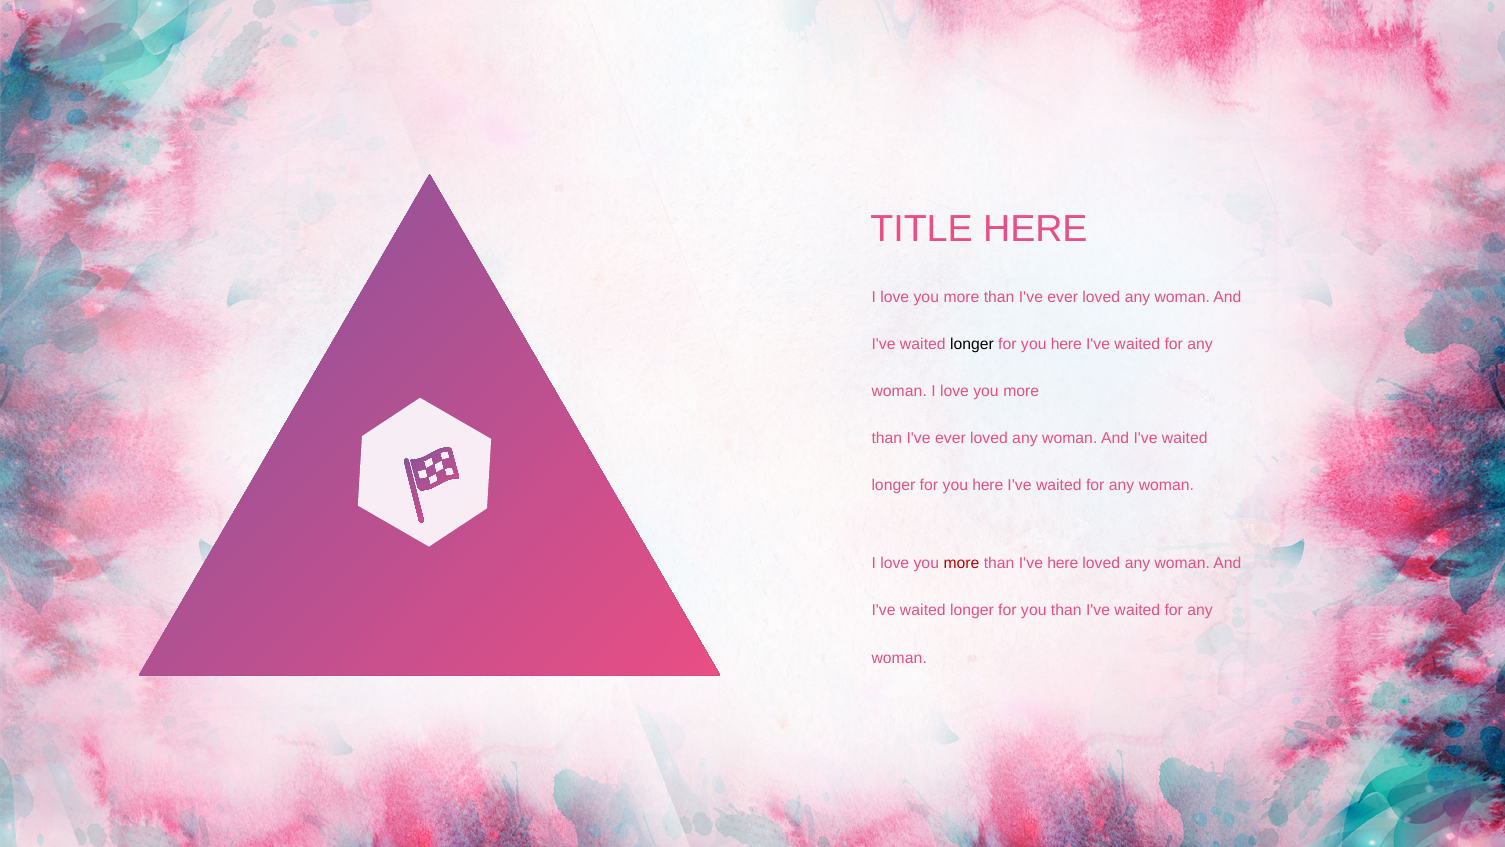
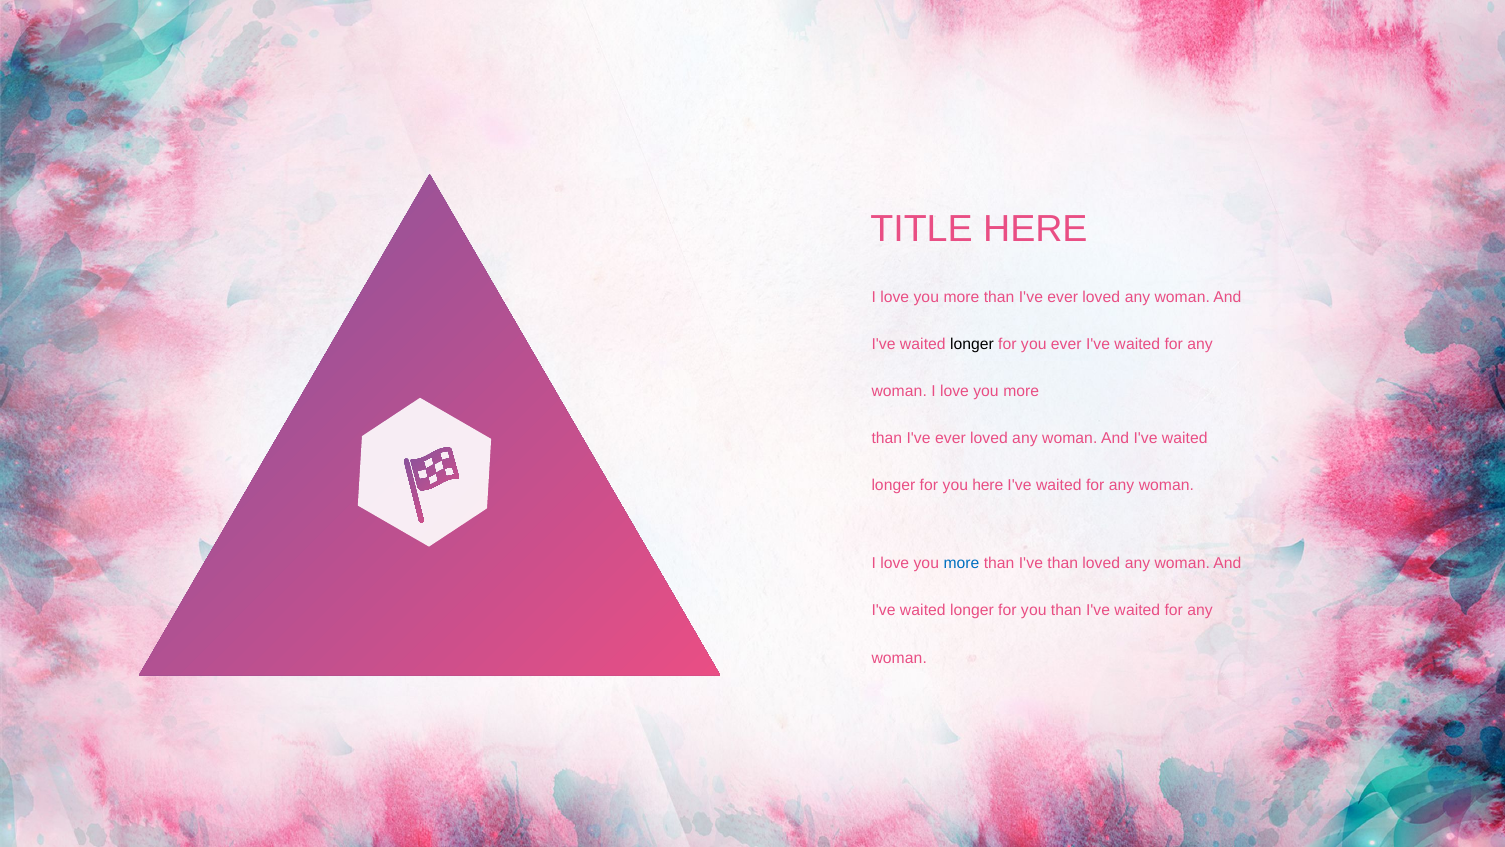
here: here -> ever (1066, 344)
more colour: red -> blue (961, 563)
I've here: here -> than (1063, 563)
